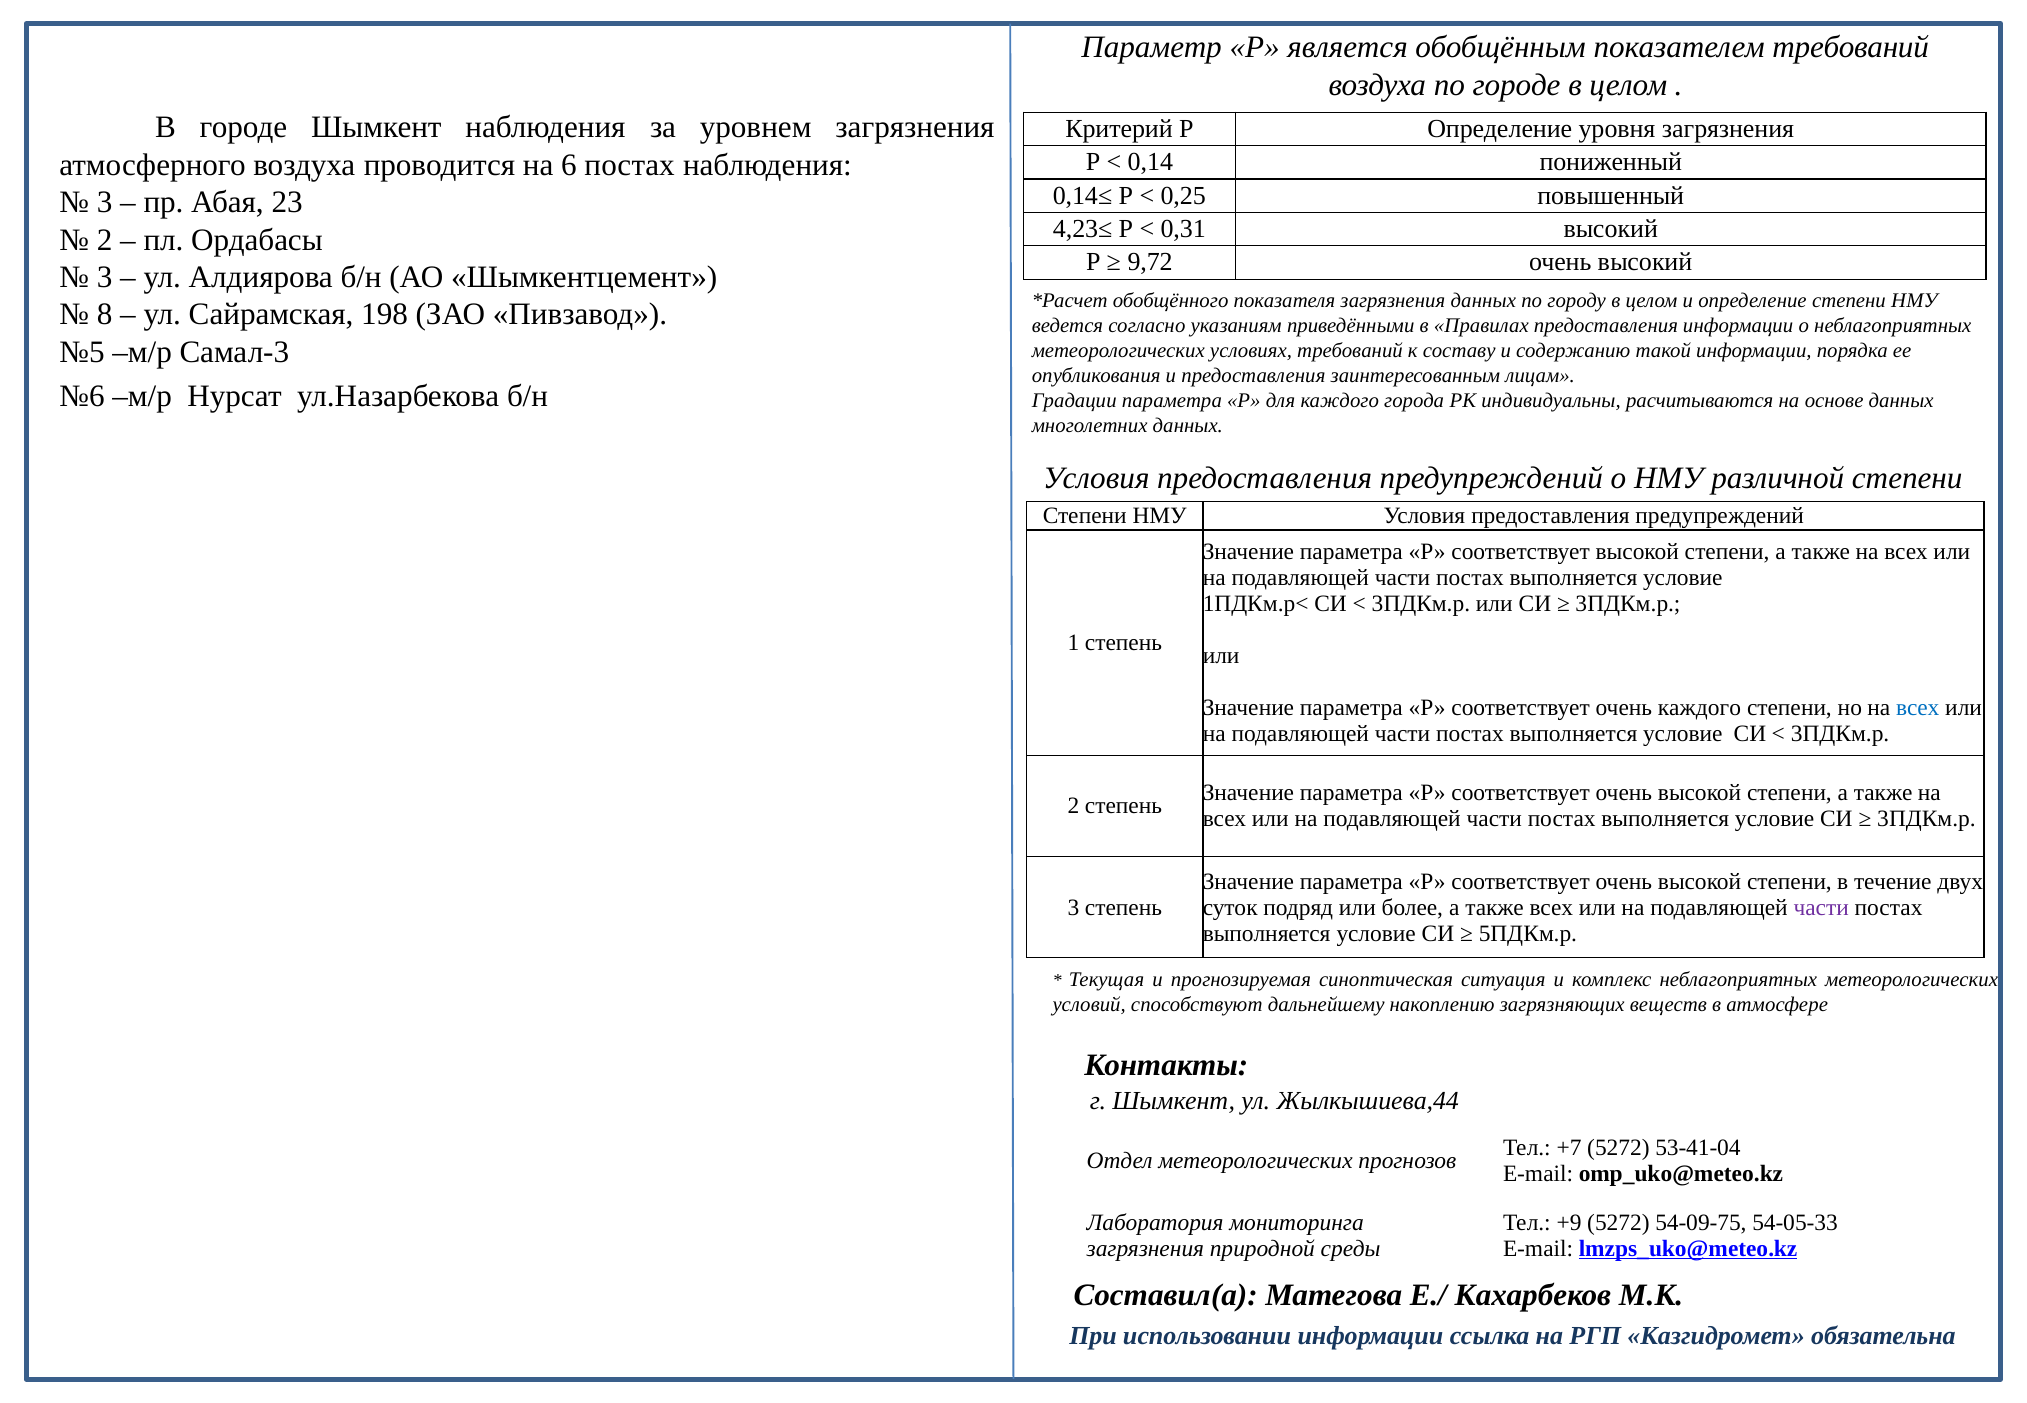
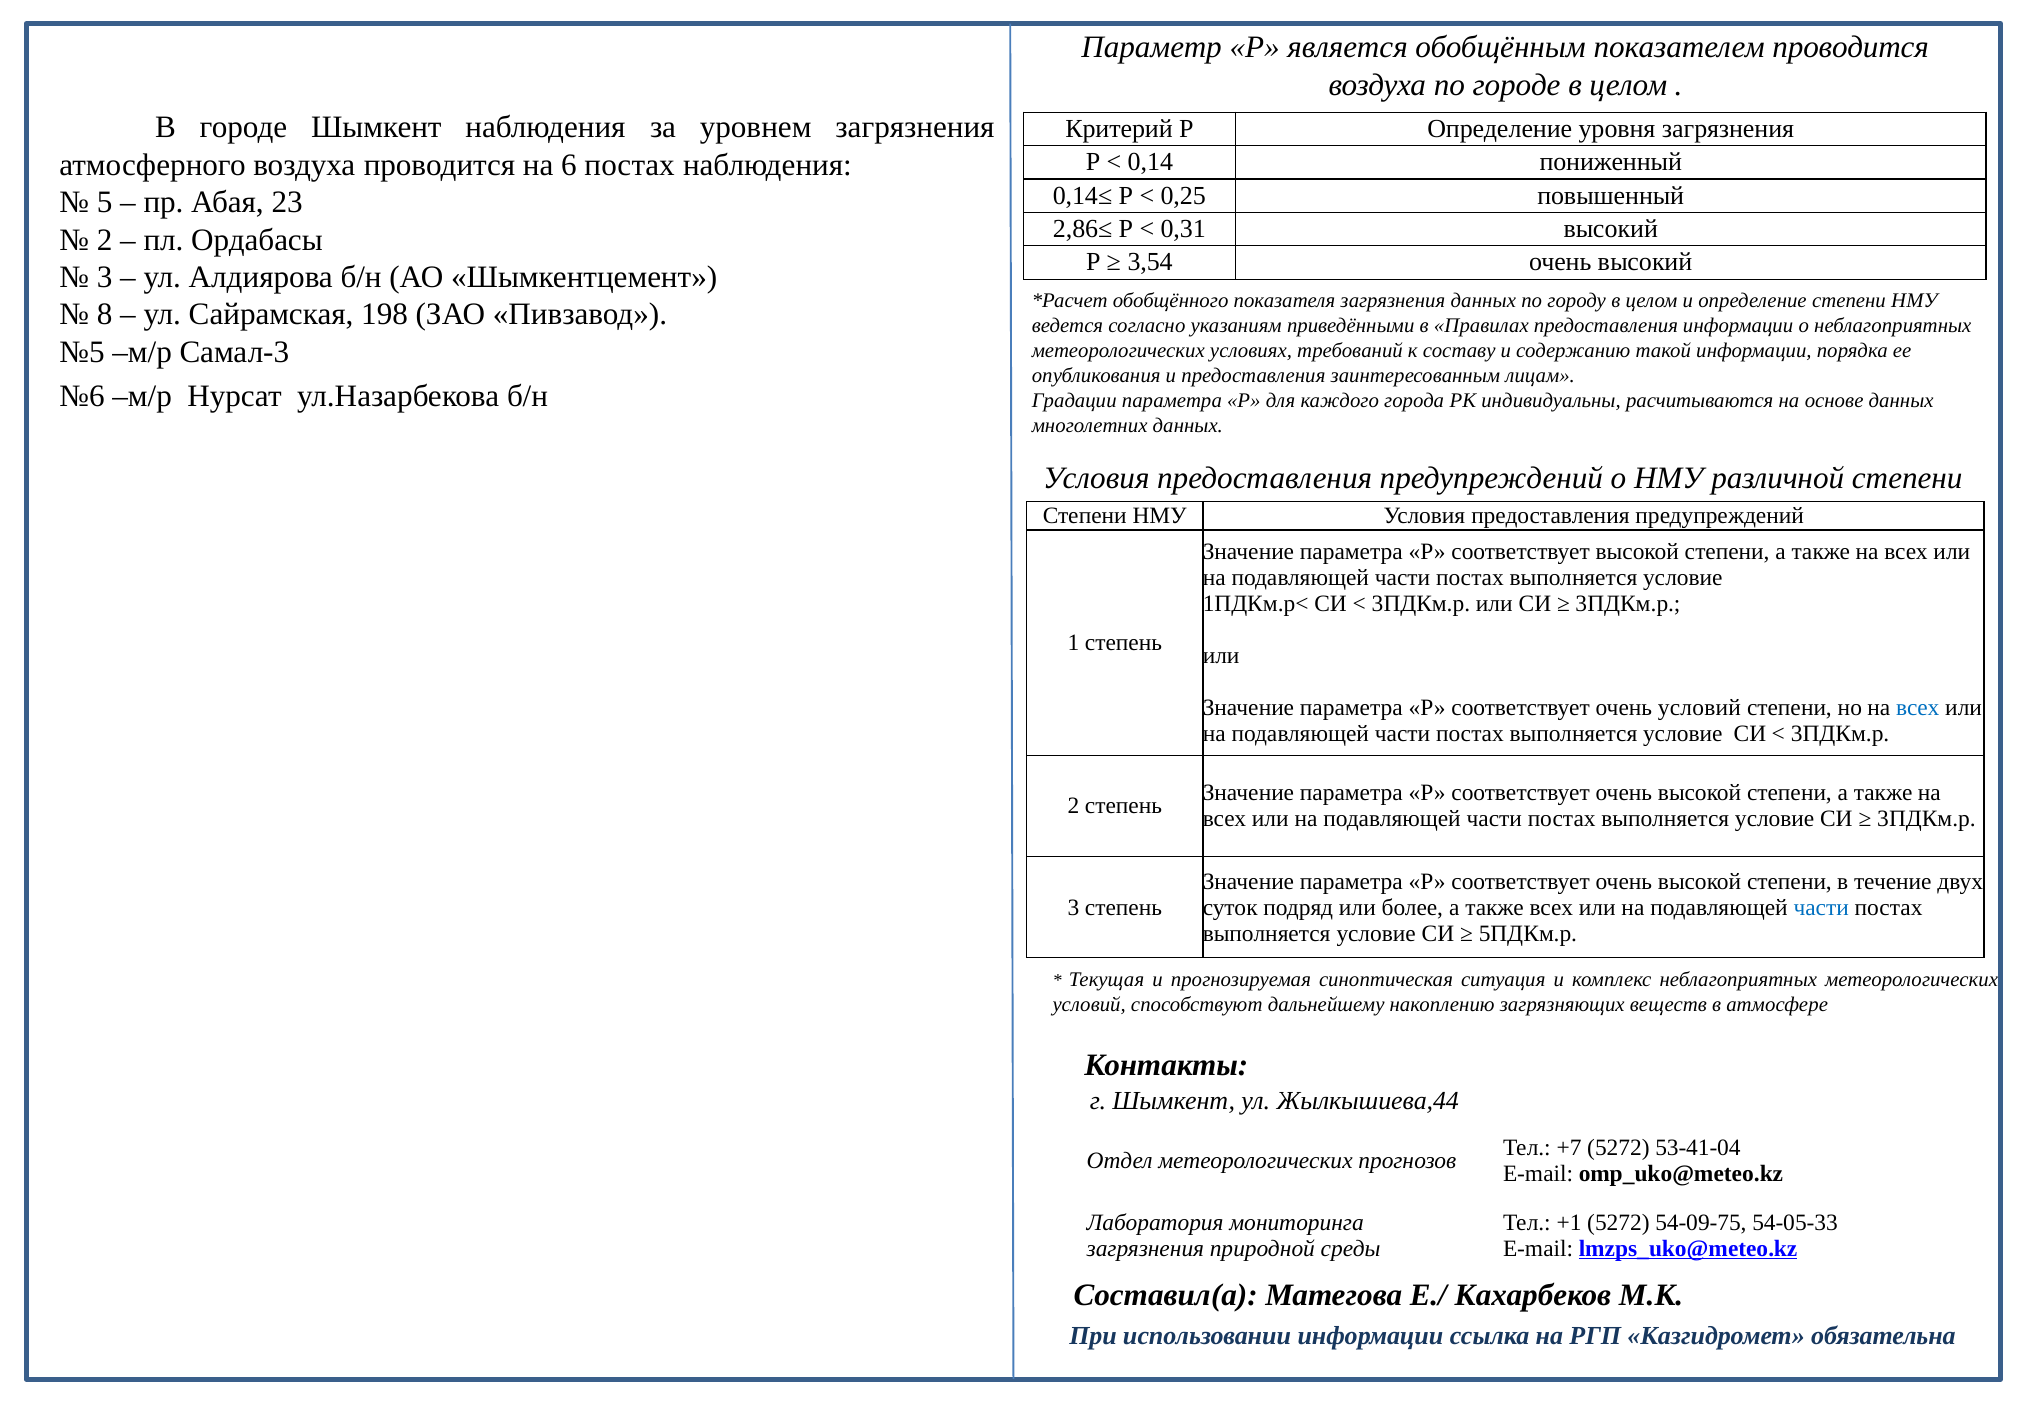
показателем требований: требований -> проводится (1851, 48)
3: 3 -> 5 (105, 202)
4,23≤: 4,23≤ -> 2,86≤ (1083, 229)
9,72: 9,72 -> 3,54 (1150, 262)
очень каждого: каждого -> условий (1699, 708)
части colour: purple -> blue (1821, 908)
+9: +9 -> +1 (1569, 1223)
